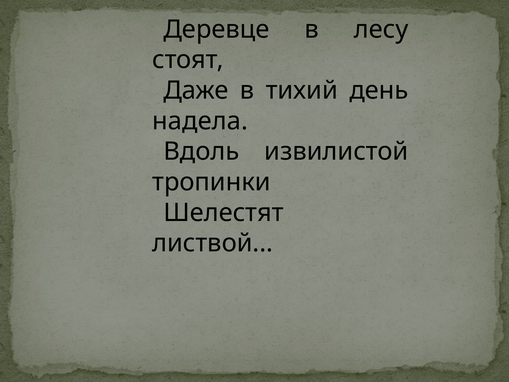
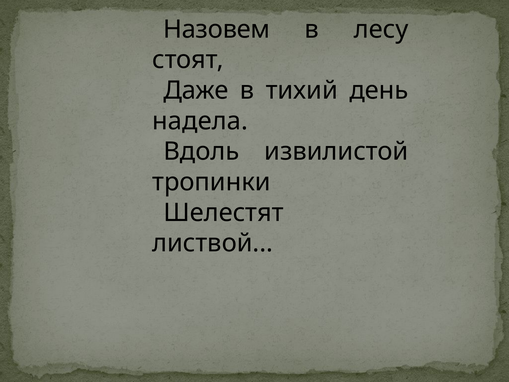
Деревце: Деревце -> Назовем (217, 29)
